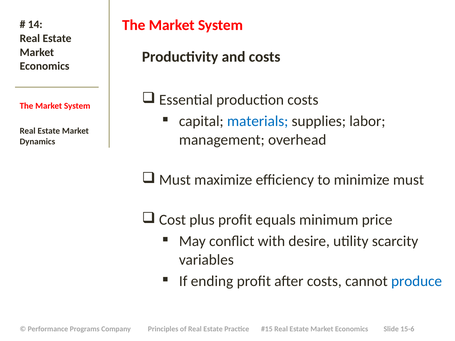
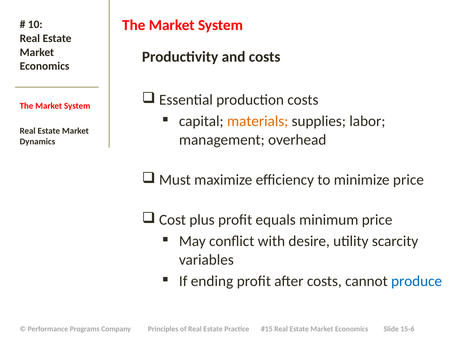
14: 14 -> 10 (35, 25)
materials colour: blue -> orange (258, 121)
minimize must: must -> price (408, 180)
